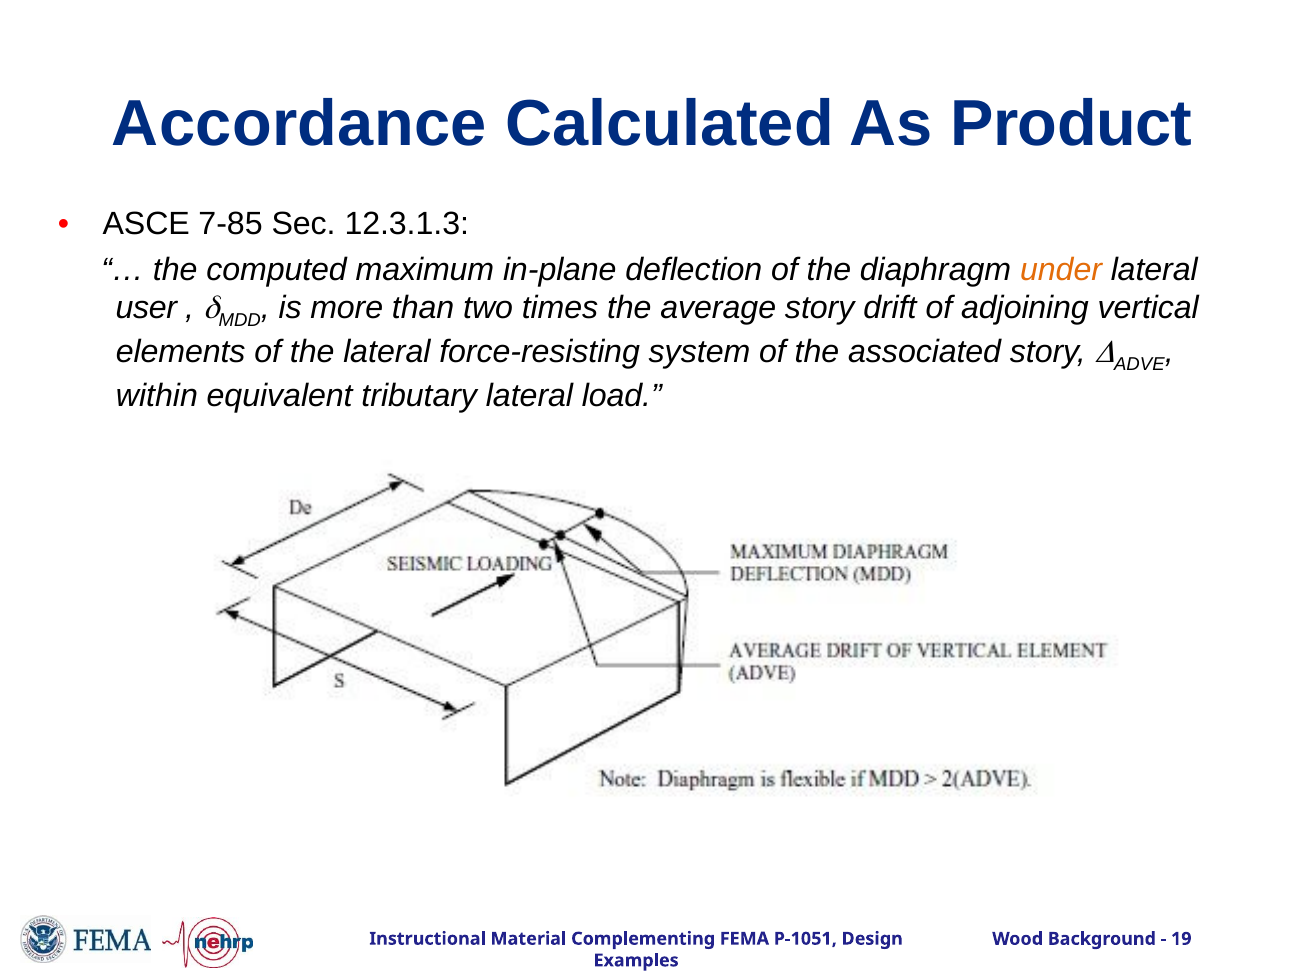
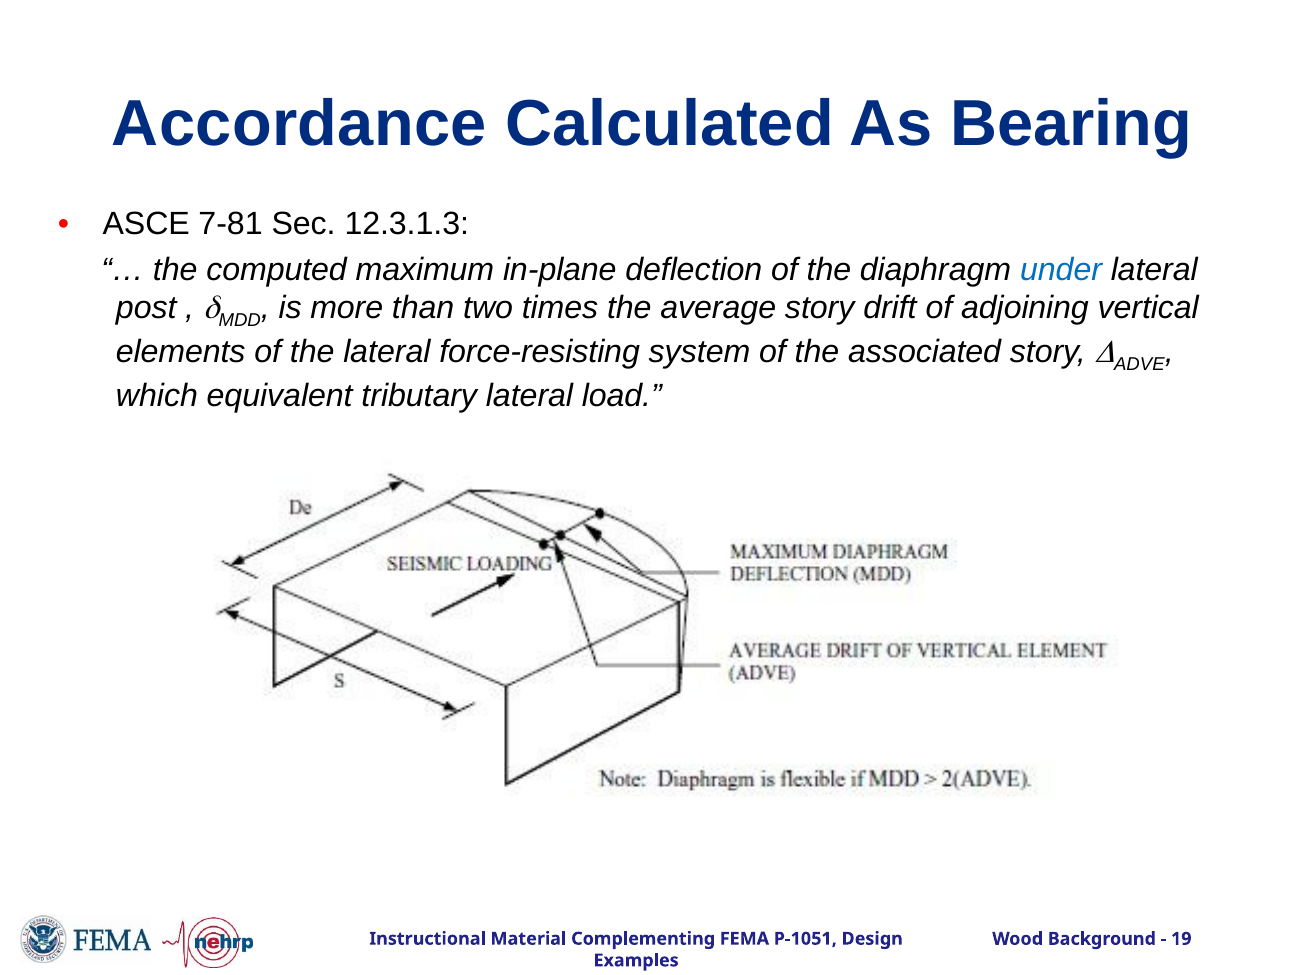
Product: Product -> Bearing (1071, 124)
7-85: 7-85 -> 7-81 (231, 223)
under colour: orange -> blue (1061, 270)
user: user -> post (146, 308)
within: within -> which (157, 396)
